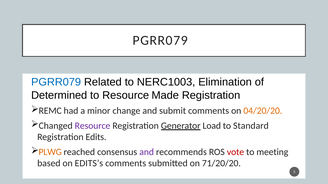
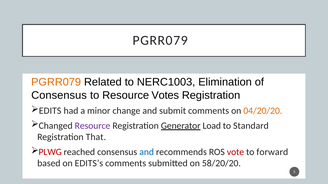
PGRR079 colour: blue -> orange (56, 82)
Determined: Determined -> Consensus (59, 95)
Made: Made -> Votes (165, 95)
REMC: REMC -> EDITS (50, 111)
Edits: Edits -> That (96, 137)
PLWG colour: orange -> red (50, 152)
and colour: purple -> blue (147, 152)
meeting: meeting -> forward (272, 152)
71/20/20: 71/20/20 -> 58/20/20 (221, 164)
